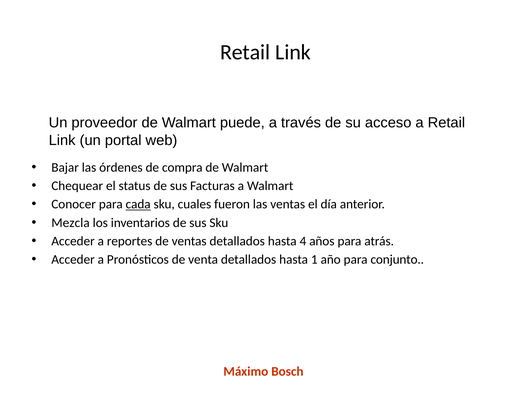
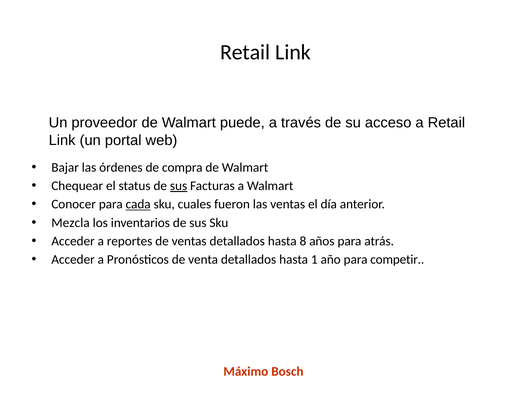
sus underline: none -> present (179, 186)
4: 4 -> 8 (303, 241)
conjunto: conjunto -> competir (397, 260)
